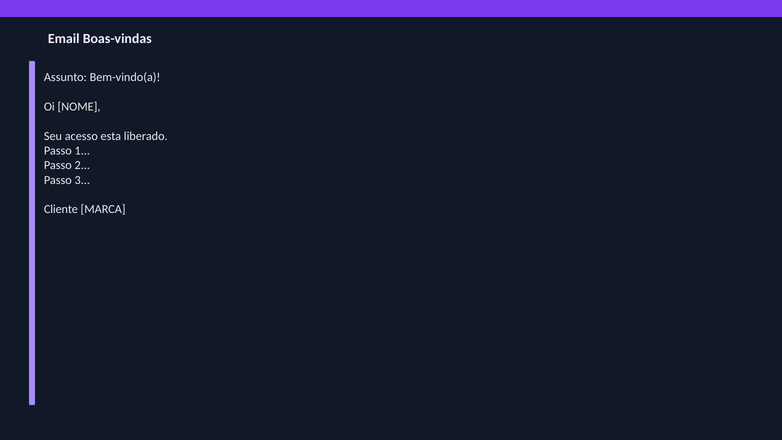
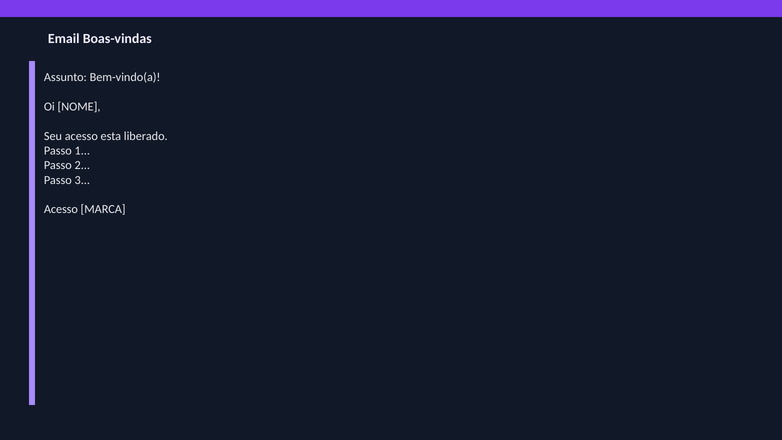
Cliente: Cliente -> Acesso (61, 209)
